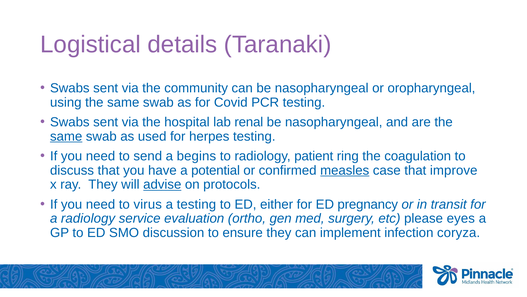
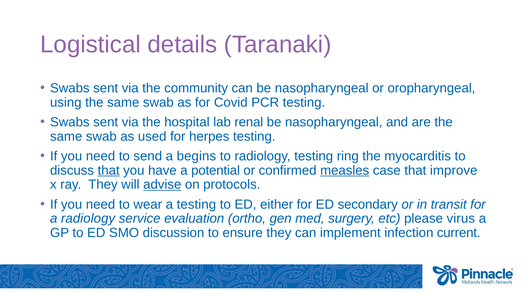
same underline: present -> none (66, 136)
radiology patient: patient -> testing (314, 156)
coagulation: coagulation -> myocarditis (418, 156)
that underline: none -> present (109, 170)
virus: virus -> wear (148, 204)
pregnancy: pregnancy -> secondary (368, 204)
eyes: eyes -> virus (461, 218)
coryza: coryza -> current (459, 232)
